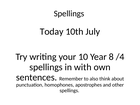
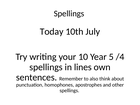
8: 8 -> 5 (111, 57)
with: with -> lines (83, 67)
